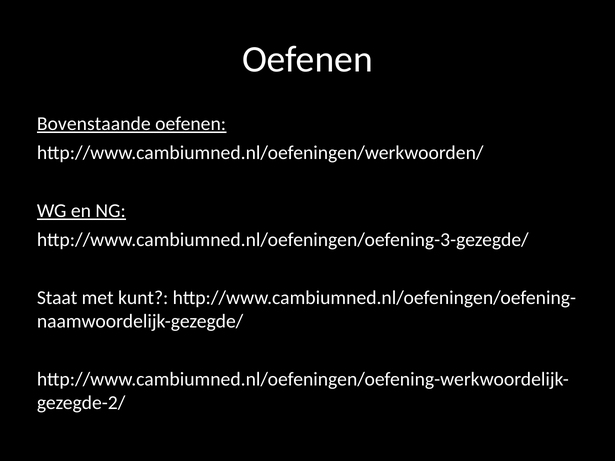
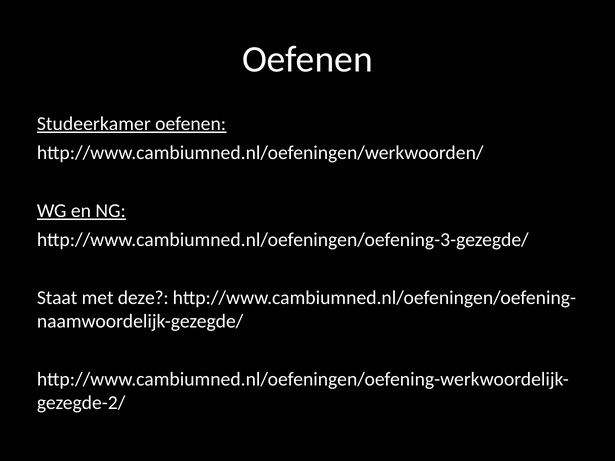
Bovenstaande: Bovenstaande -> Studeerkamer (94, 124)
kunt: kunt -> deze (143, 298)
